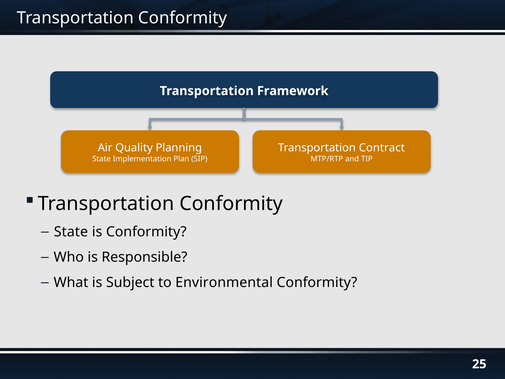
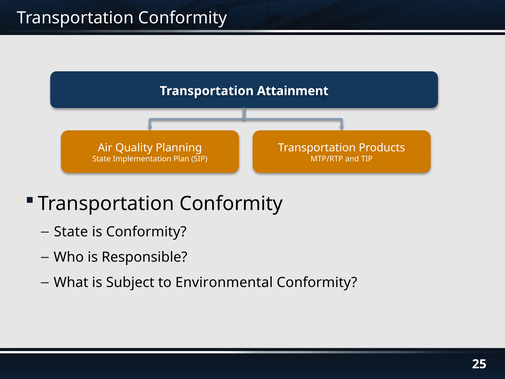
Framework: Framework -> Attainment (293, 91)
Contract: Contract -> Products (382, 148)
